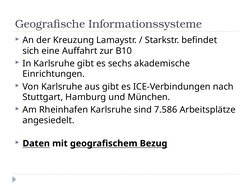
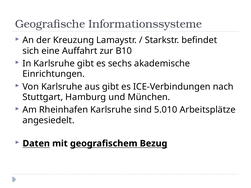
7.586: 7.586 -> 5.010 (166, 110)
